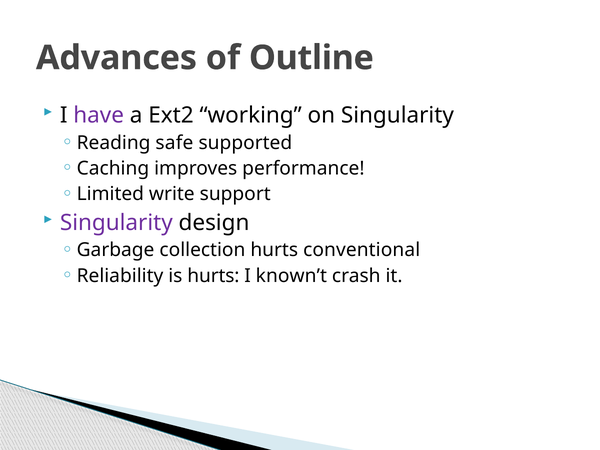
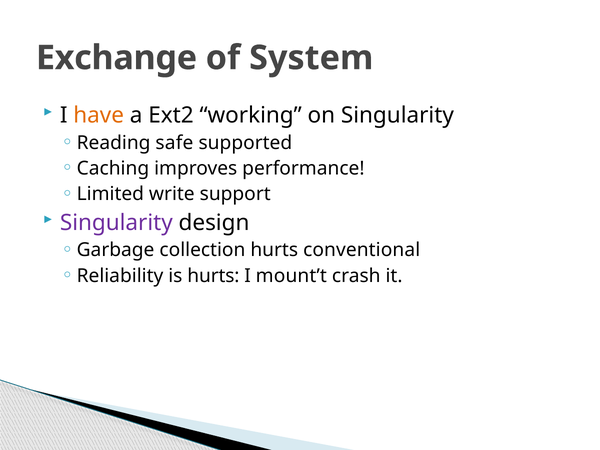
Advances: Advances -> Exchange (116, 58)
Outline: Outline -> System (311, 58)
have colour: purple -> orange (99, 115)
known’t: known’t -> mount’t (291, 276)
